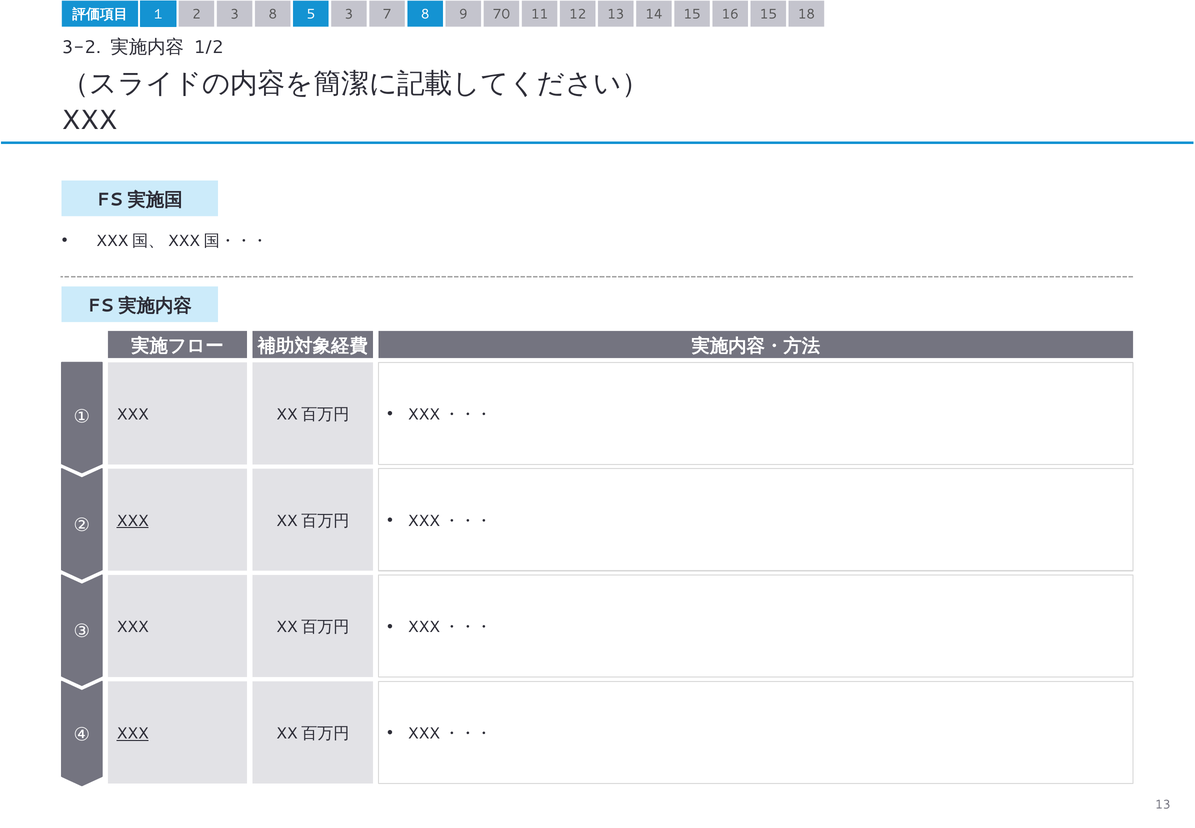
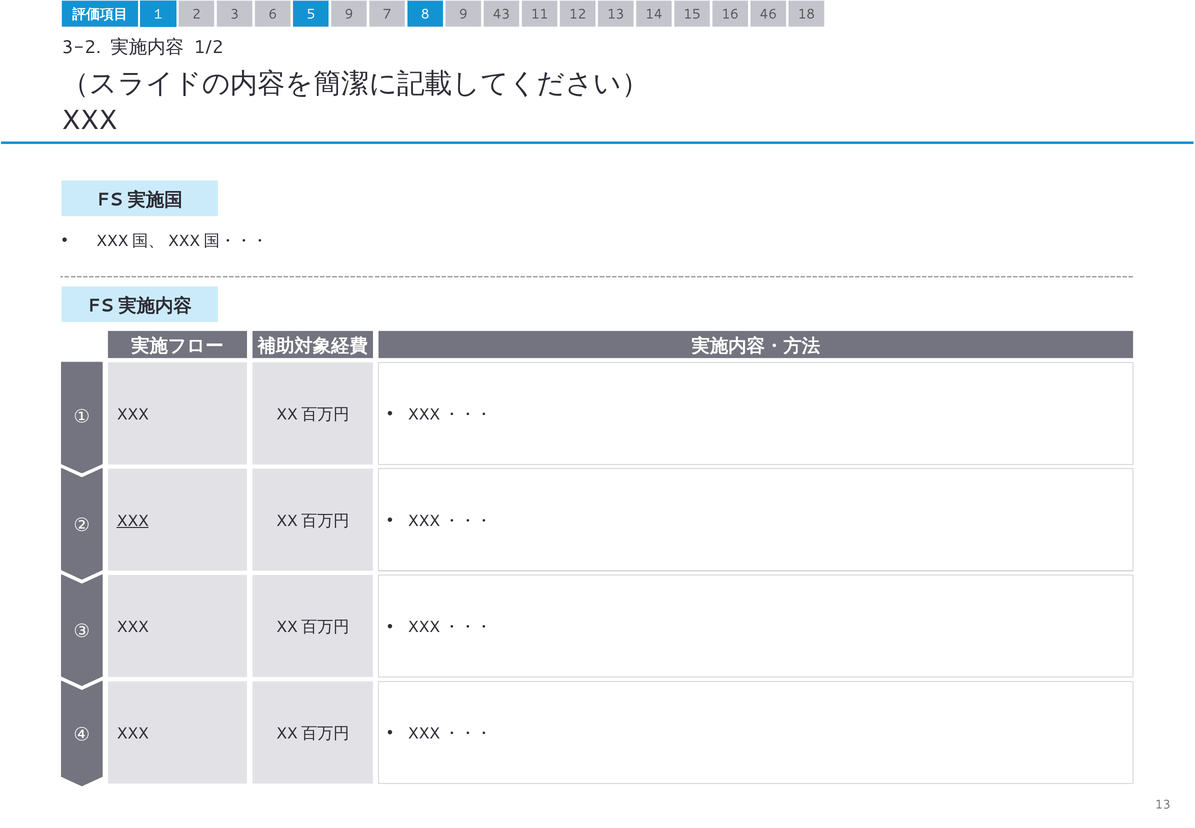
3 8: 8 -> 6 (273, 14)
5 3: 3 -> 9 (349, 14)
70: 70 -> 43 (501, 14)
16 15: 15 -> 46 (768, 14)
XXX underline: present -> none (133, 733)
